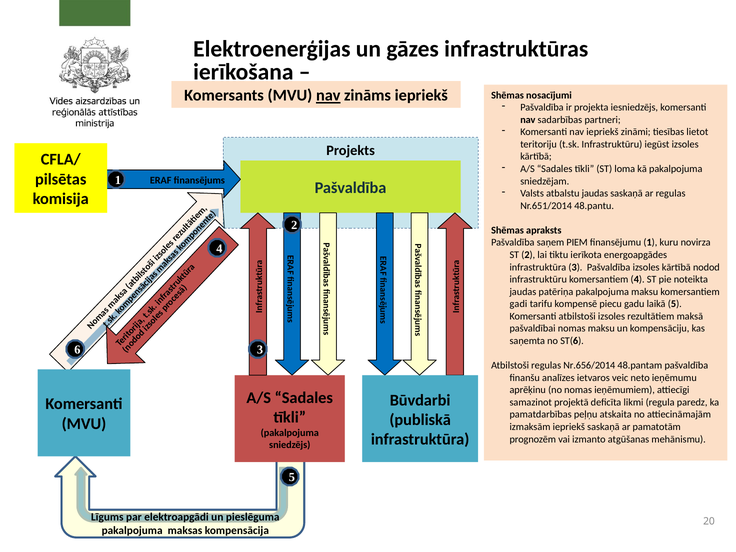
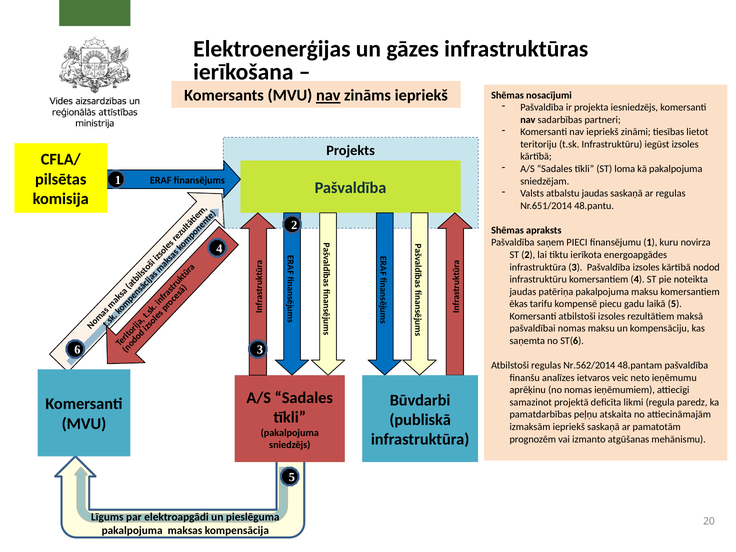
PIEM: PIEM -> PIECI (577, 243)
gadi: gadi -> ēkas (519, 304)
Nr.656/2014: Nr.656/2014 -> Nr.562/2014 (589, 365)
